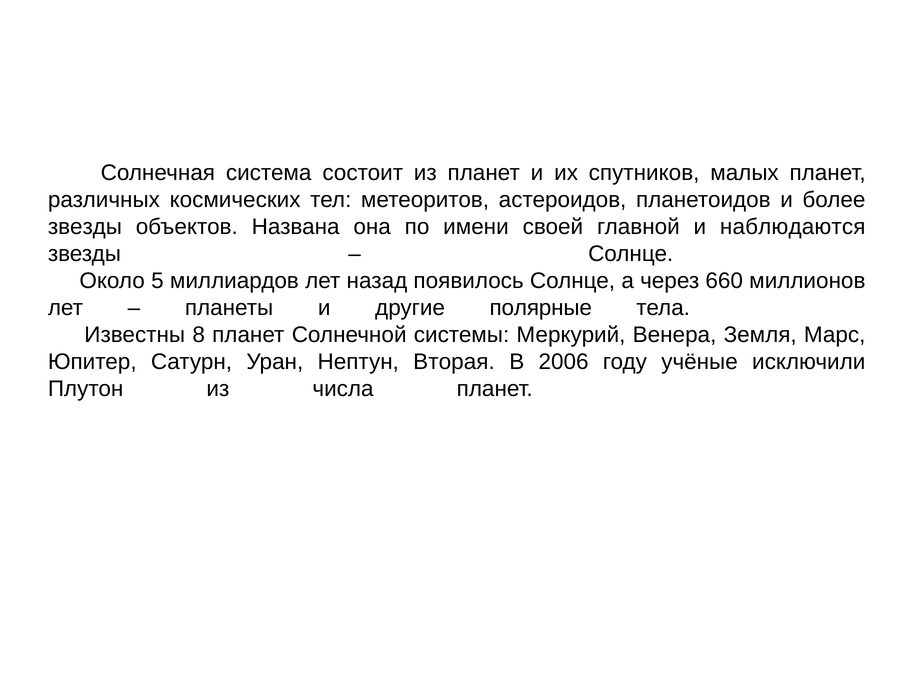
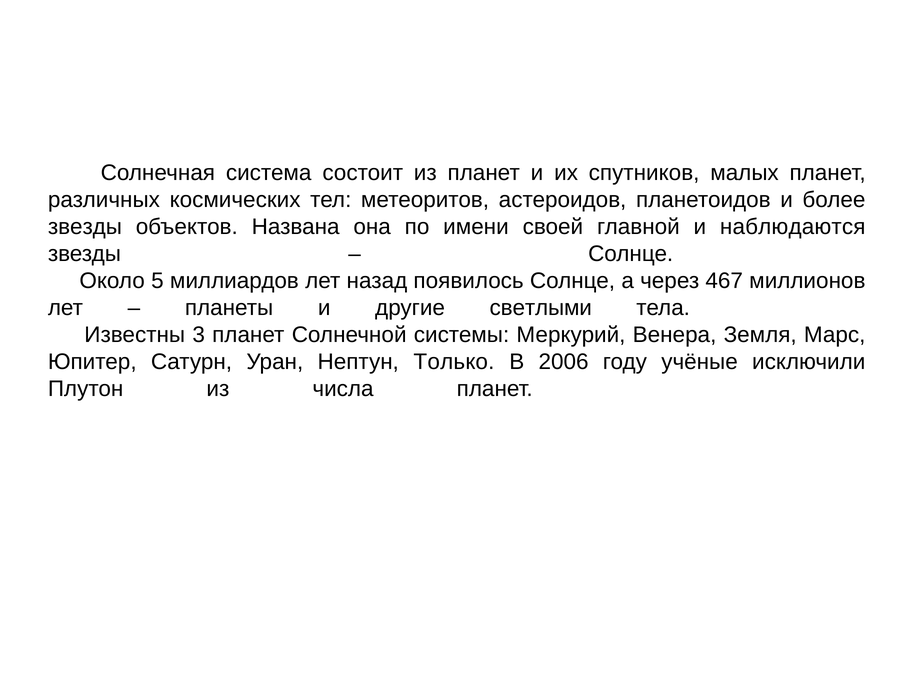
660: 660 -> 467 (724, 281)
полярные: полярные -> светлыми (541, 308)
8: 8 -> 3 (199, 335)
Вторая: Вторая -> Только (454, 362)
